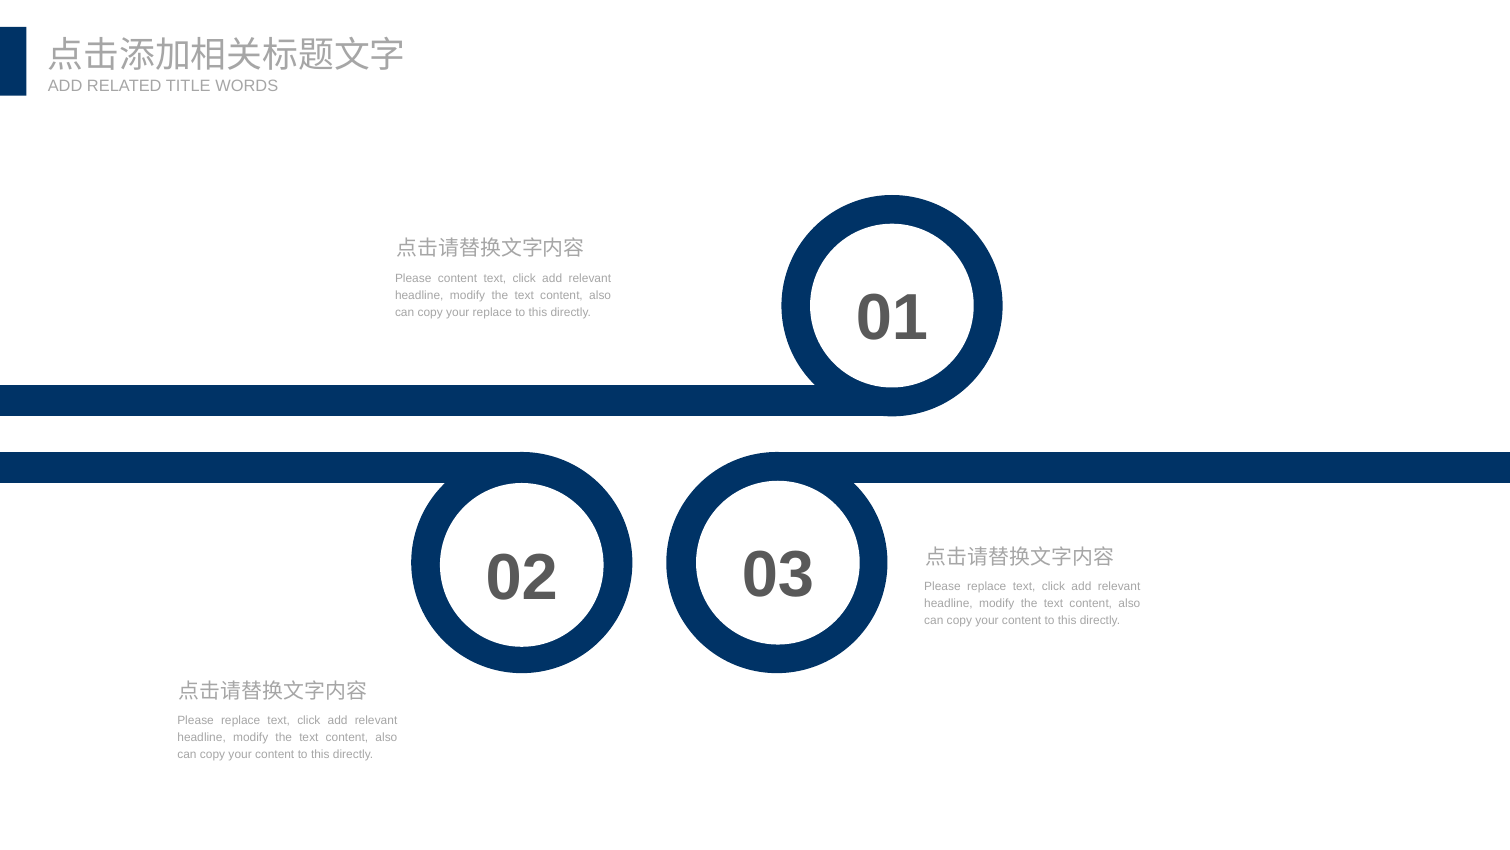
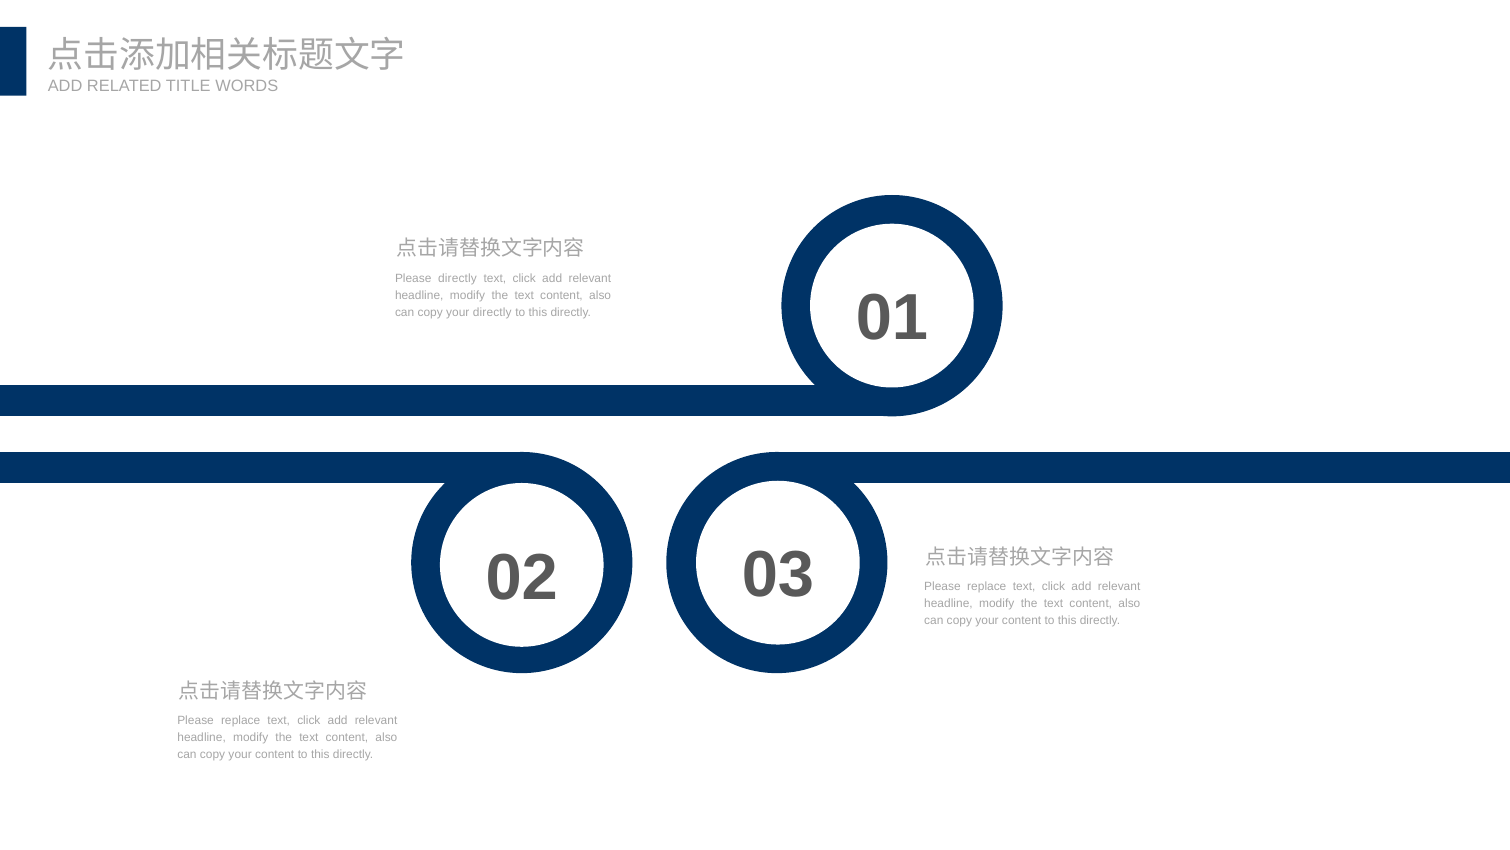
Please content: content -> directly (457, 278)
your replace: replace -> directly (492, 313)
